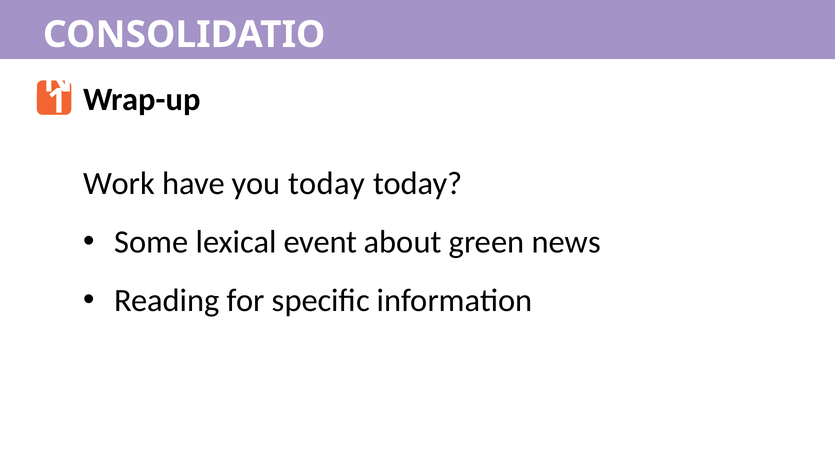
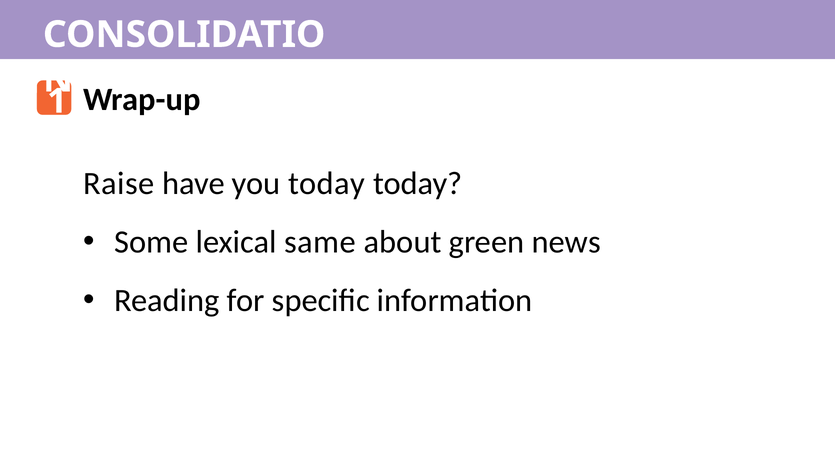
Work: Work -> Raise (119, 184)
event: event -> same (320, 242)
